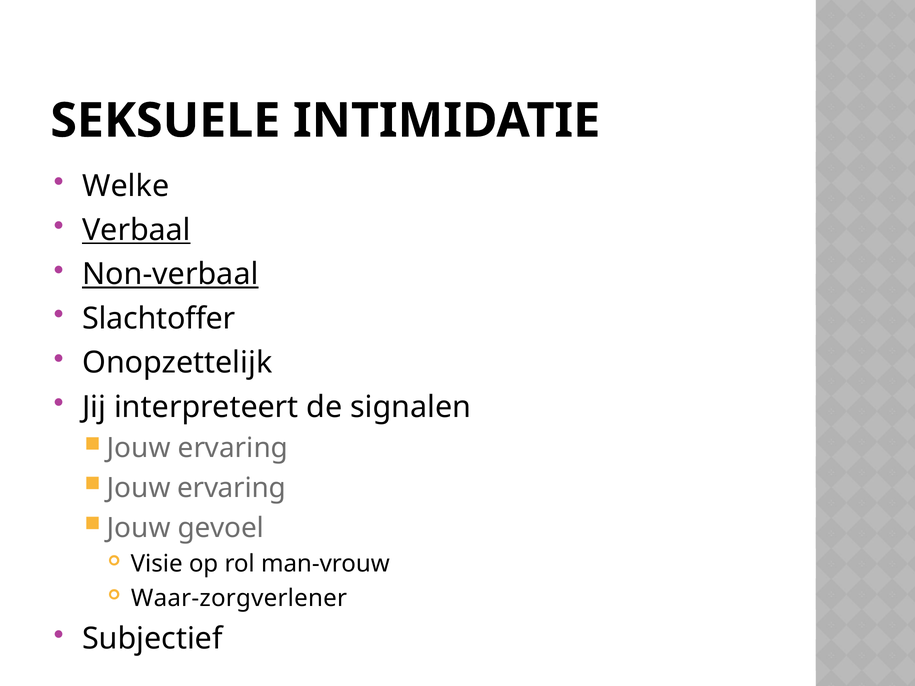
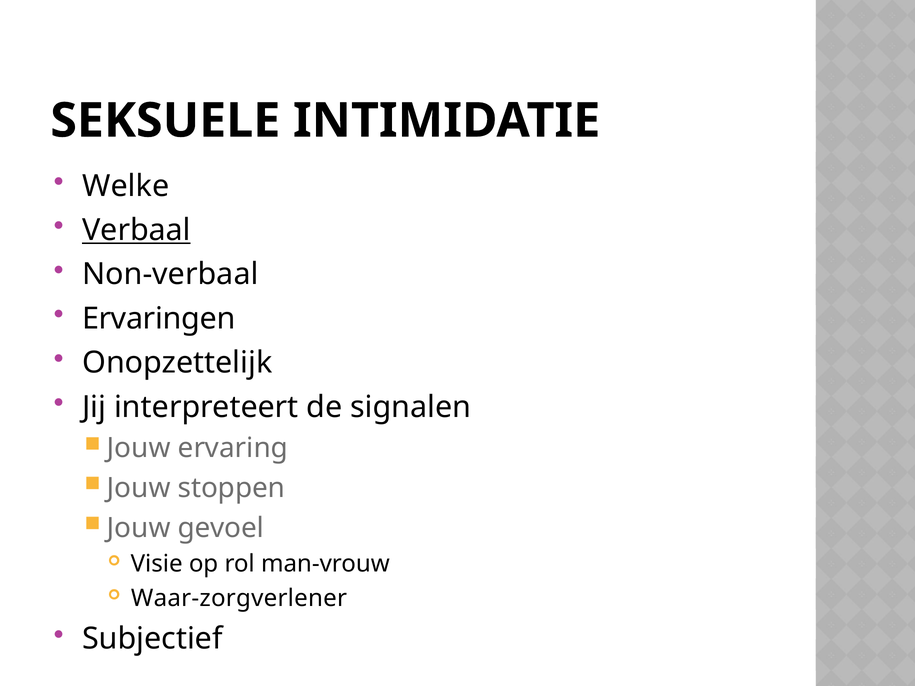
Non-verbaal underline: present -> none (170, 274)
Slachtoffer: Slachtoffer -> Ervaringen (159, 319)
ervaring: ervaring -> stoppen (231, 488)
